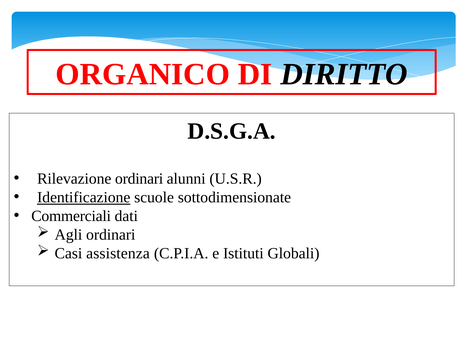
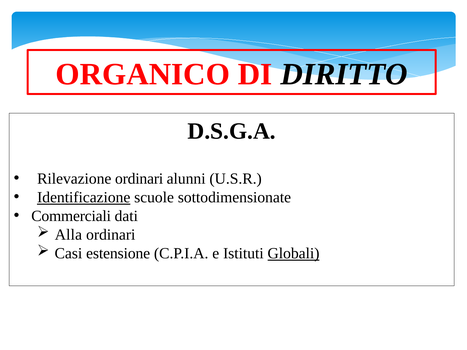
Agli: Agli -> Alla (68, 235)
assistenza: assistenza -> estensione (118, 254)
Globali underline: none -> present (294, 254)
